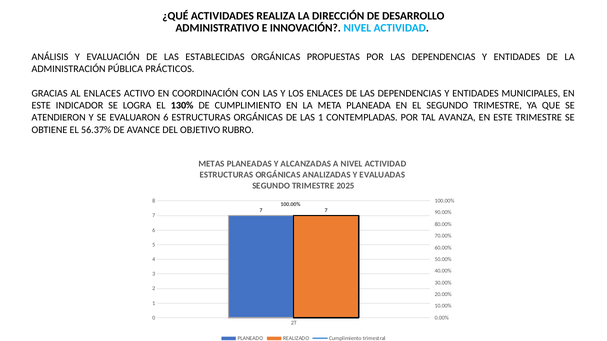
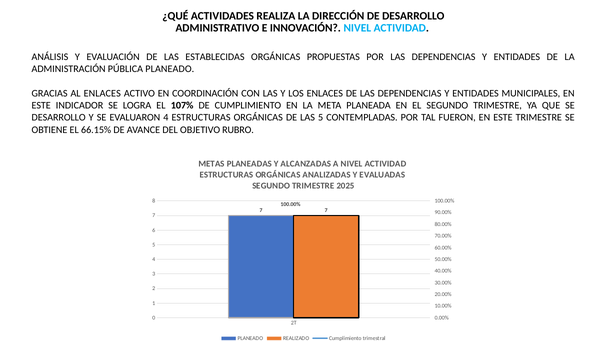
PÚBLICA PRÁCTICOS: PRÁCTICOS -> PLANEADO (170, 69)
130%: 130% -> 107% (182, 106)
ATENDIERON: ATENDIERON -> DESARROLLO (59, 118)
EVALUARON 6: 6 -> 4 (166, 118)
LAS 1: 1 -> 5 (321, 118)
AVANZA: AVANZA -> FUERON (457, 118)
56.37%: 56.37% -> 66.15% (96, 130)
